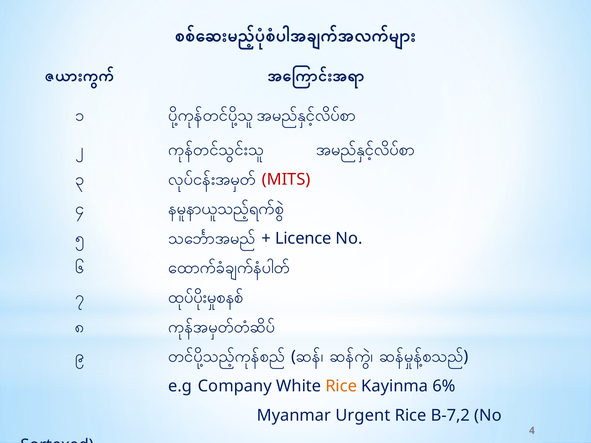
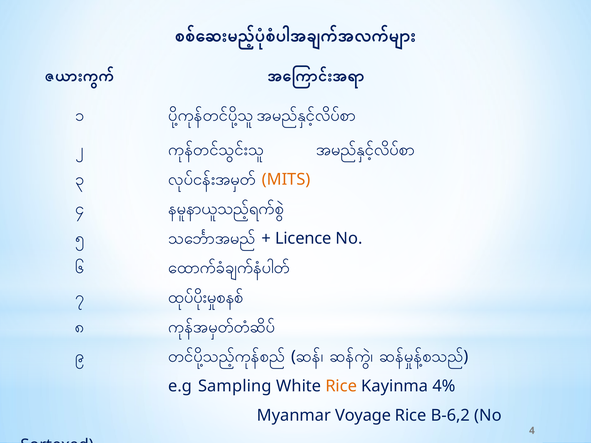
MITS colour: red -> orange (286, 179)
Company: Company -> Sampling (235, 386)
6%: 6% -> 4% (444, 386)
Urgent: Urgent -> Voyage (363, 416)
B-7,2: B-7,2 -> B-6,2 (450, 416)
